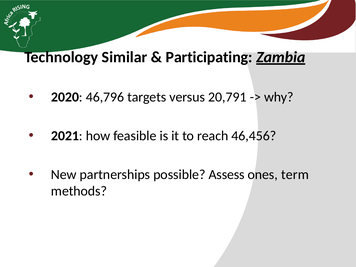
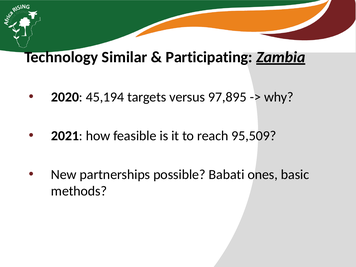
46,796: 46,796 -> 45,194 (105, 97)
20,791: 20,791 -> 97,895 (227, 97)
46,456: 46,456 -> 95,509 (254, 136)
Assess: Assess -> Babati (227, 175)
term: term -> basic (295, 175)
